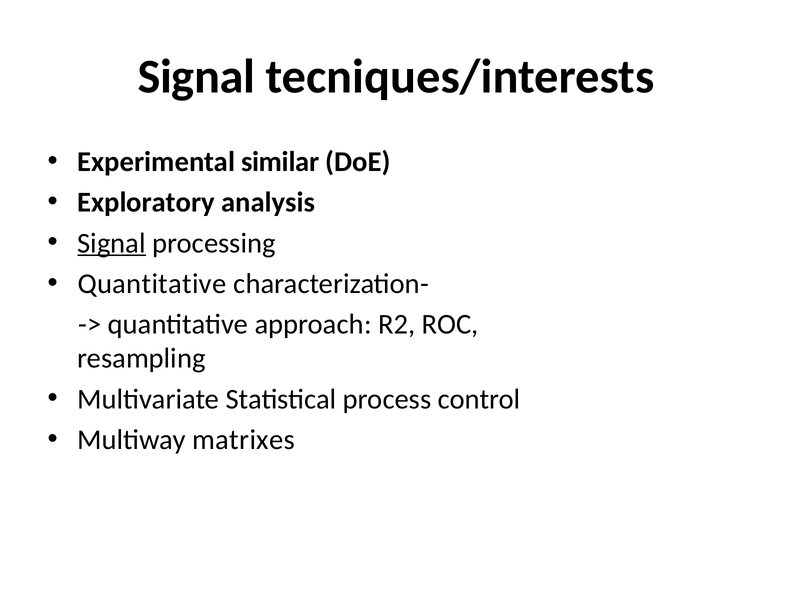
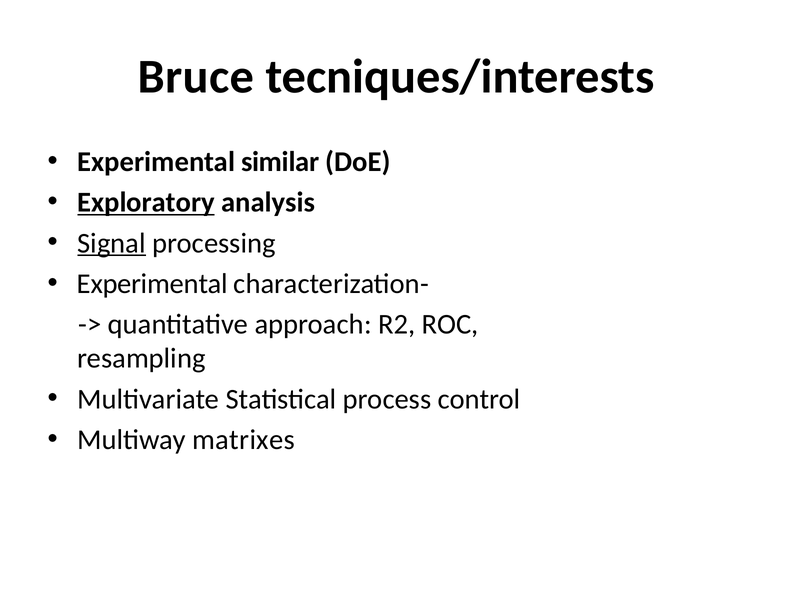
Signal: Signal -> Bruce (196, 77)
Exploratory underline: none -> present (146, 202)
Quantitative: Quantitative -> Experimental (152, 283)
